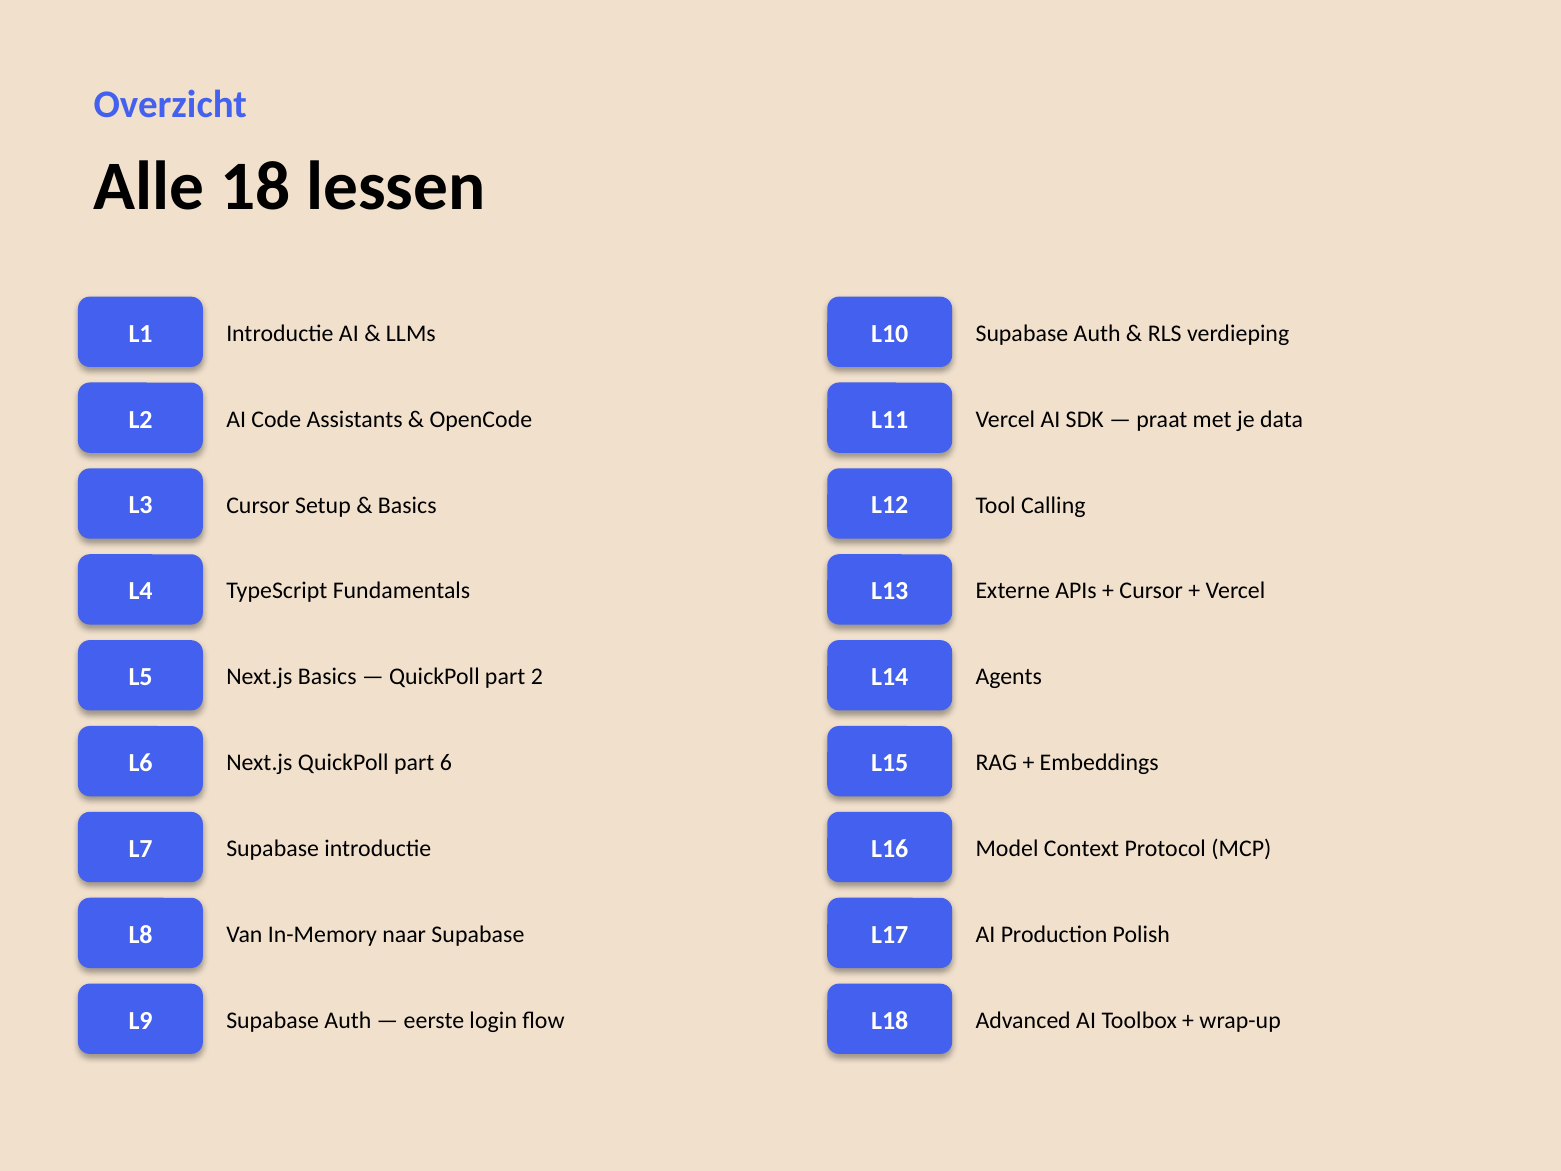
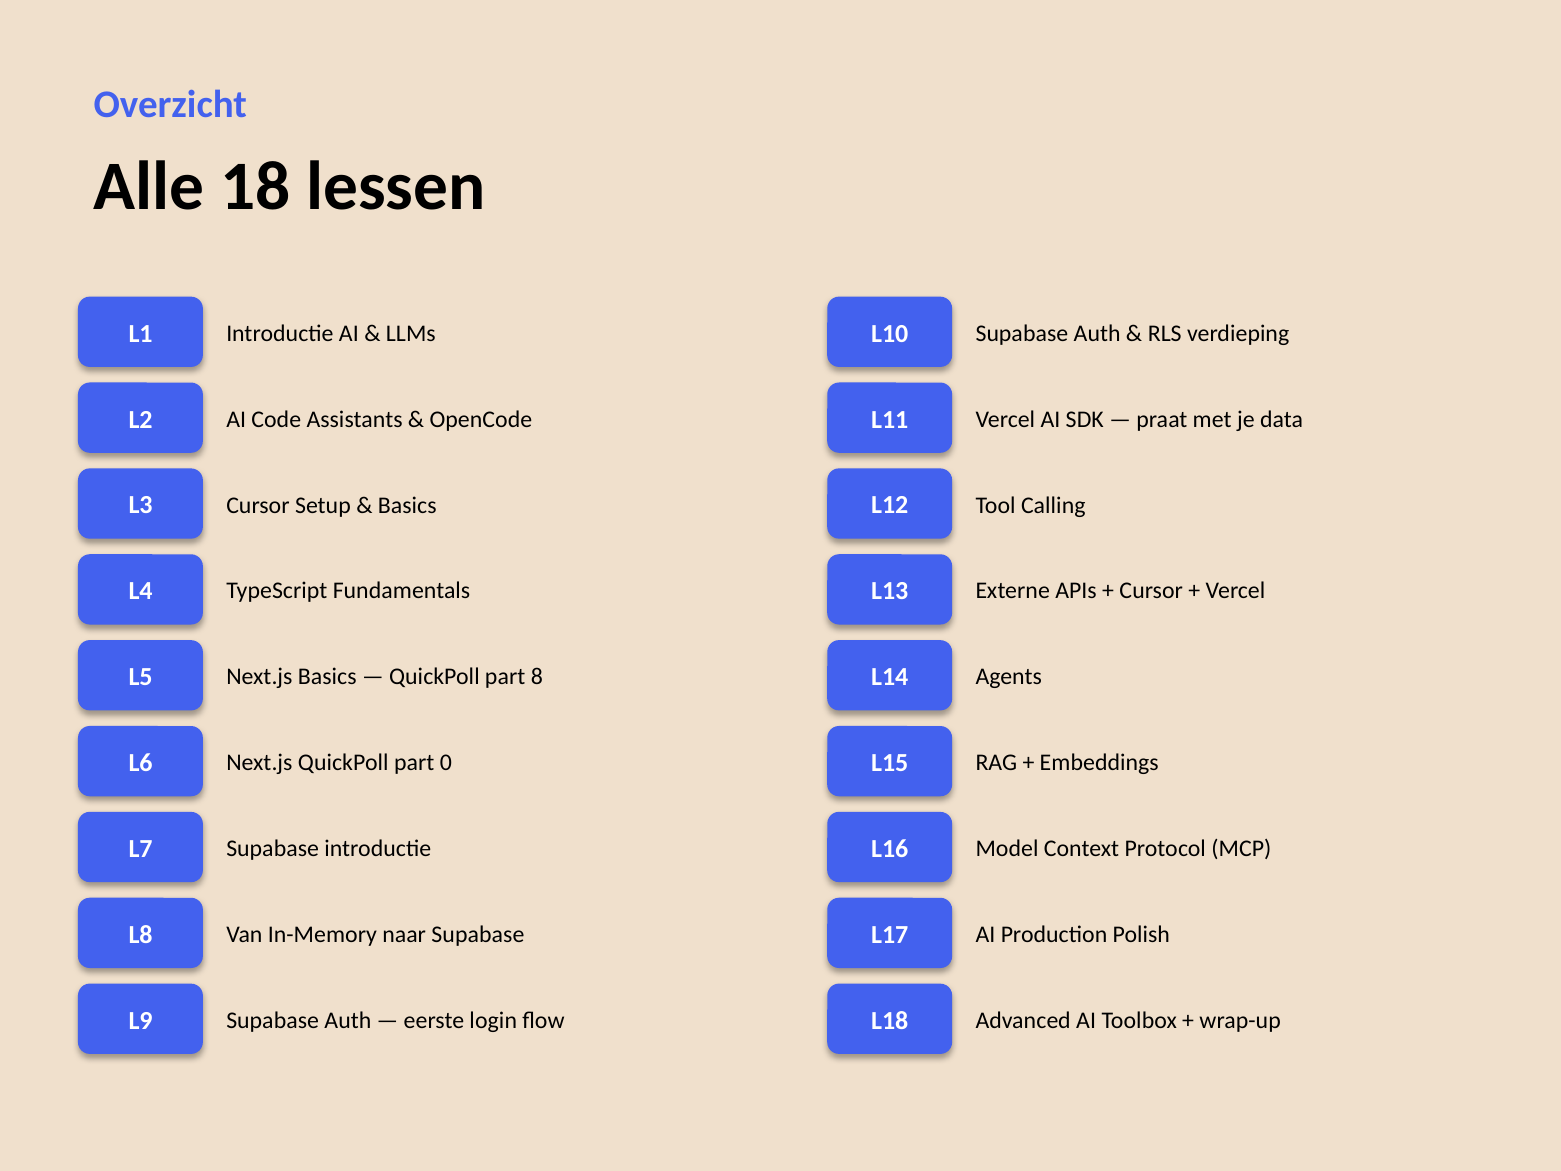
2: 2 -> 8 (537, 677)
6: 6 -> 0 (446, 763)
